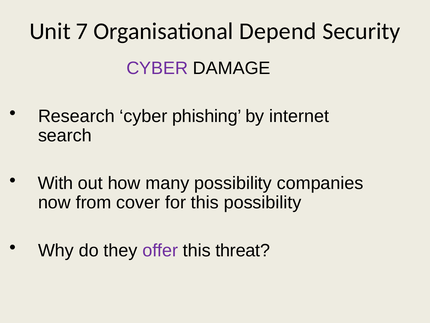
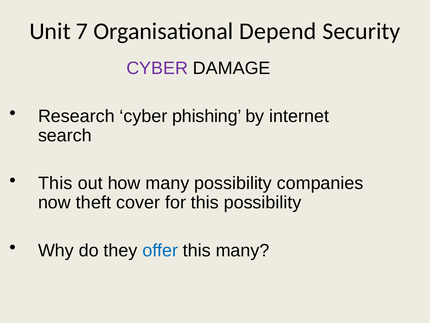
With: With -> This (55, 183)
from: from -> theft (94, 202)
offer colour: purple -> blue (160, 250)
this threat: threat -> many (243, 250)
